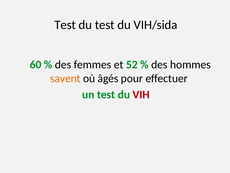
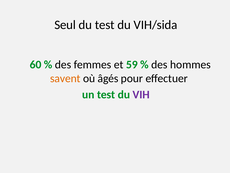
Test: Test -> Seul (65, 25)
52: 52 -> 59 (132, 64)
VIH colour: red -> purple (141, 94)
